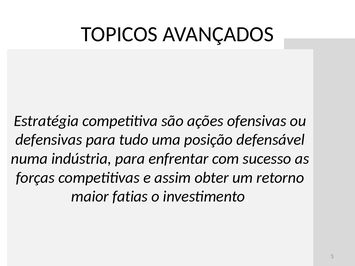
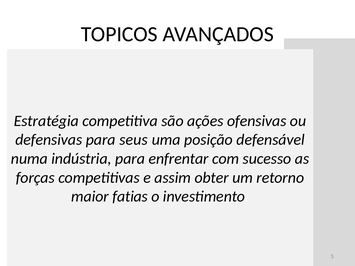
tudo: tudo -> seus (134, 140)
